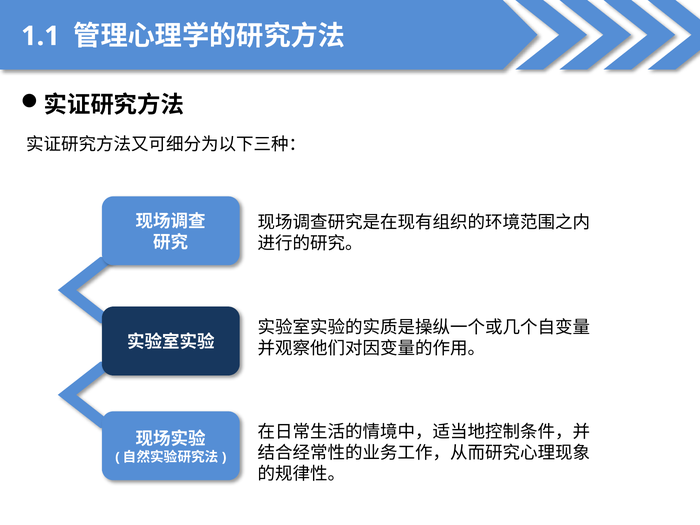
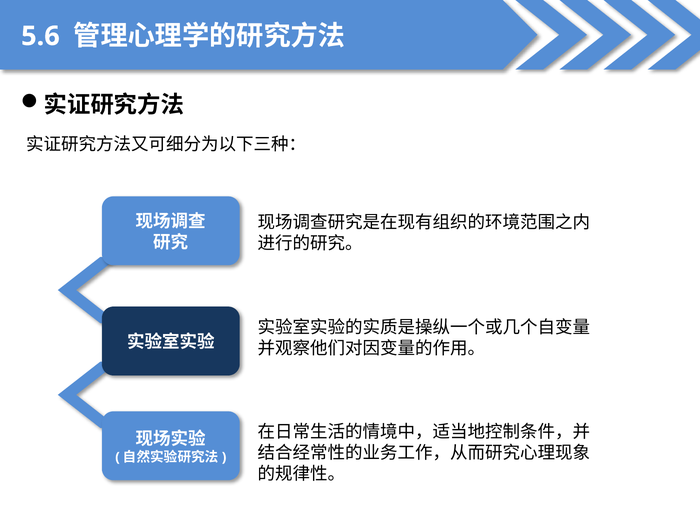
1.1: 1.1 -> 5.6 (40, 36)
